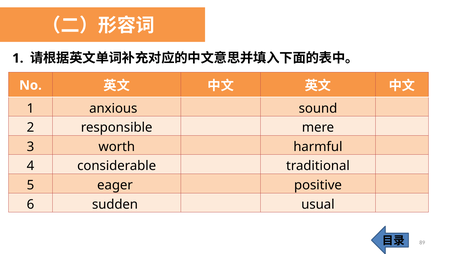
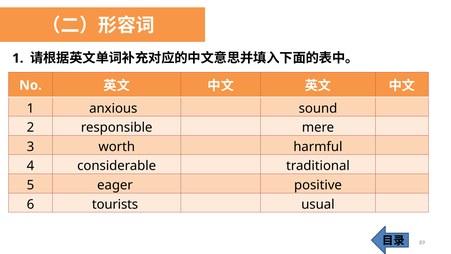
sudden: sudden -> tourists (115, 204)
